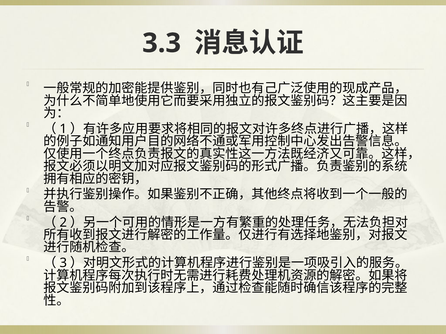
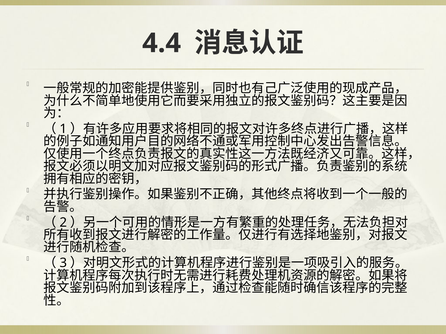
3.3: 3.3 -> 4.4 (162, 43)
